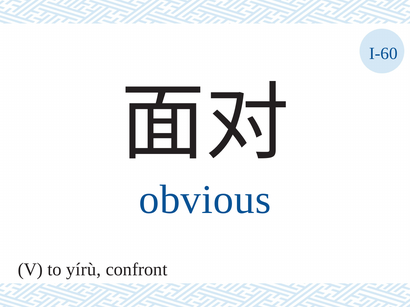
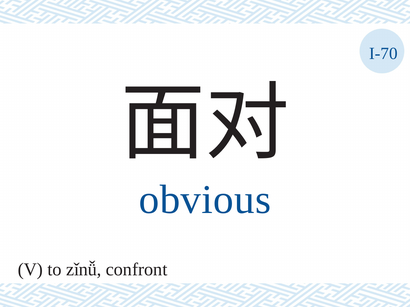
I-60: I-60 -> I-70 (383, 54)
yírù: yírù -> zǐnǚ (84, 270)
